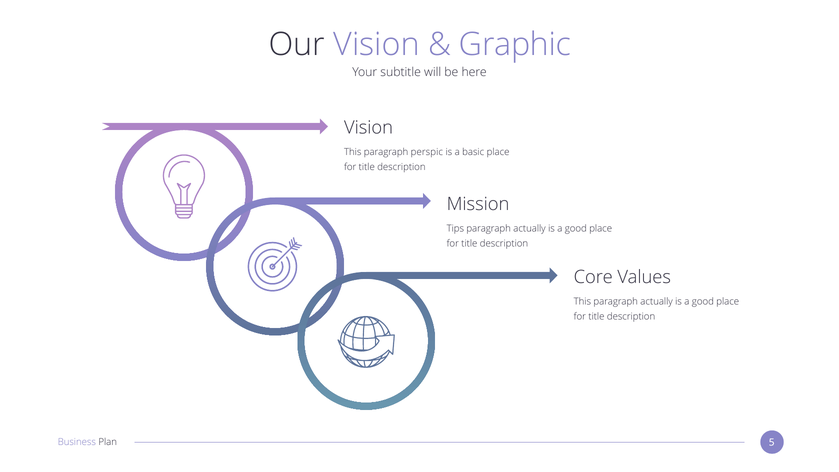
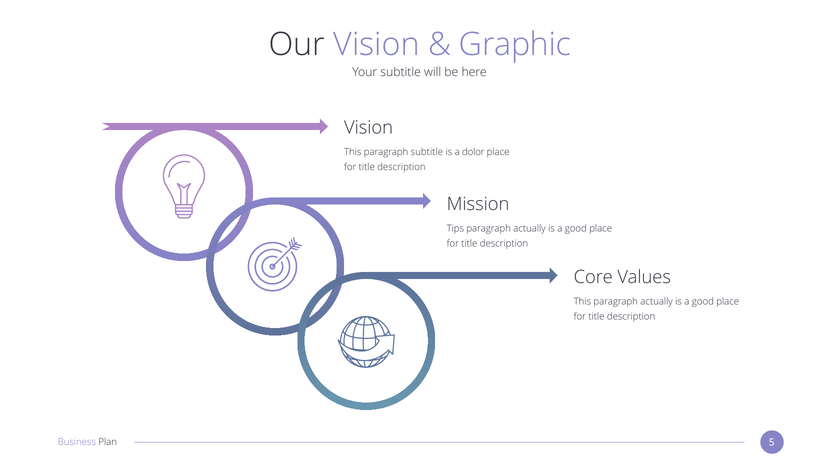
paragraph perspic: perspic -> subtitle (427, 152)
basic: basic -> dolor (473, 152)
